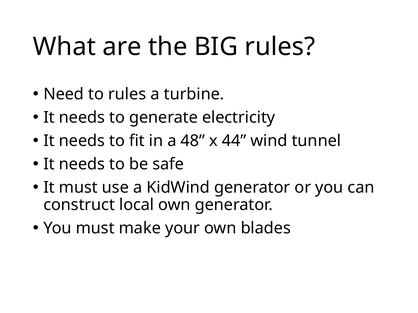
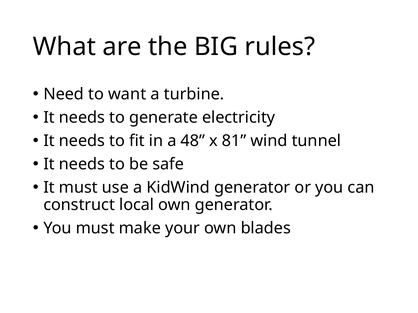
to rules: rules -> want (127, 94)
44: 44 -> 81 (234, 141)
